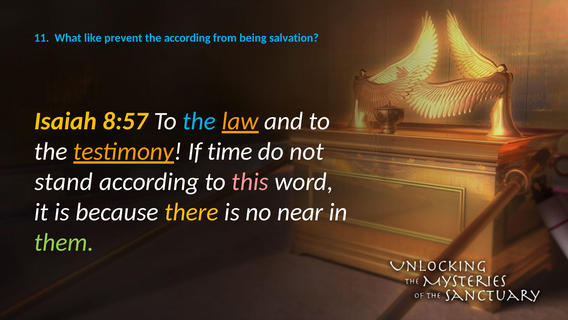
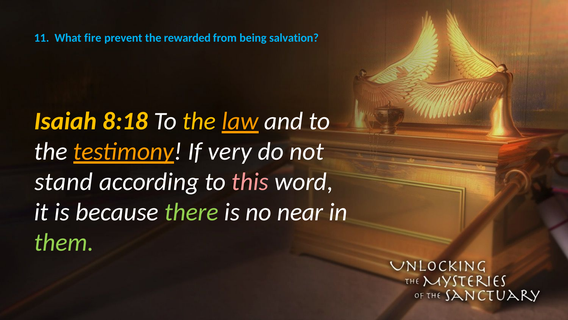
like: like -> fire (93, 38)
the according: according -> rewarded (187, 38)
8:57: 8:57 -> 8:18 (125, 121)
the colour: light blue -> yellow (199, 121)
time: time -> very (230, 151)
there colour: yellow -> light green (191, 212)
